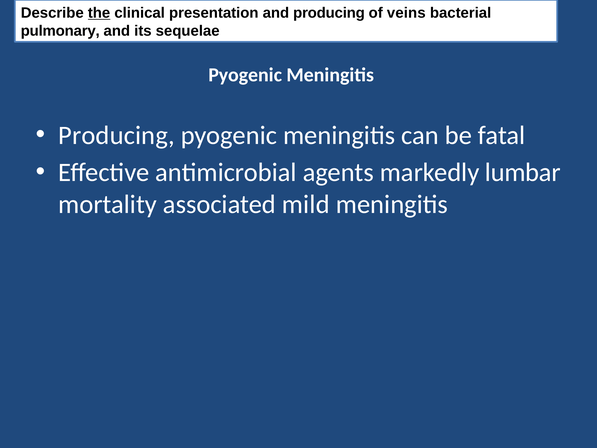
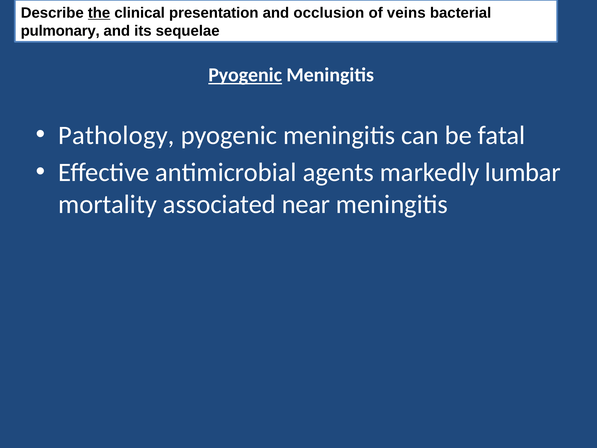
and producing: producing -> occlusion (329, 13)
Pyogenic underline: none -> present (245, 75)
Producing: Producing -> Pathology (116, 135)
mild: mild -> near (306, 204)
